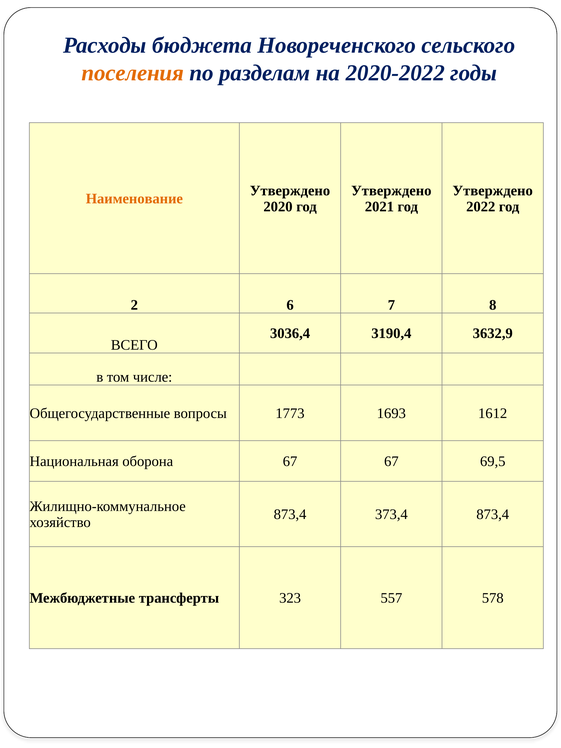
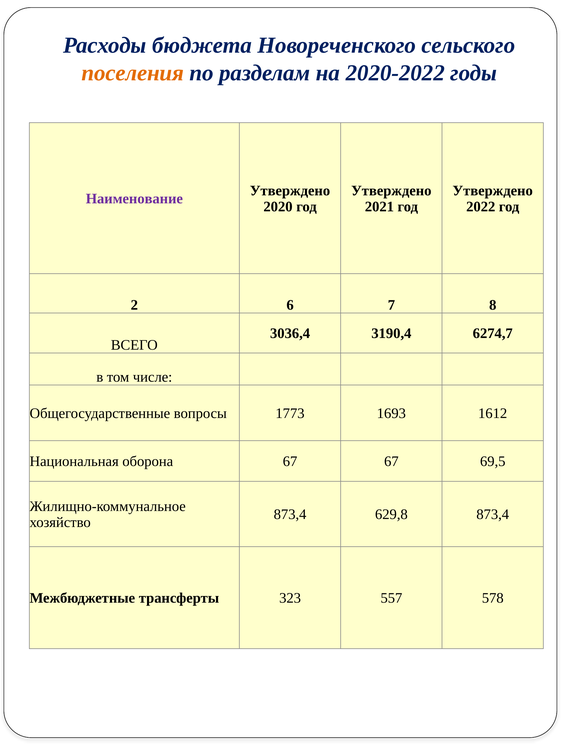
Наименование colour: orange -> purple (134, 199)
3632,9: 3632,9 -> 6274,7 (493, 333)
373,4: 373,4 -> 629,8 (391, 514)
